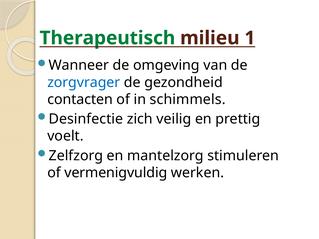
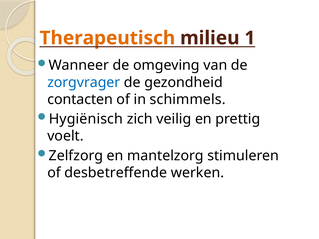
Therapeutisch colour: green -> orange (107, 38)
Desinfectie: Desinfectie -> Hygiënisch (86, 119)
vermenigvuldig: vermenigvuldig -> desbetreffende (116, 173)
